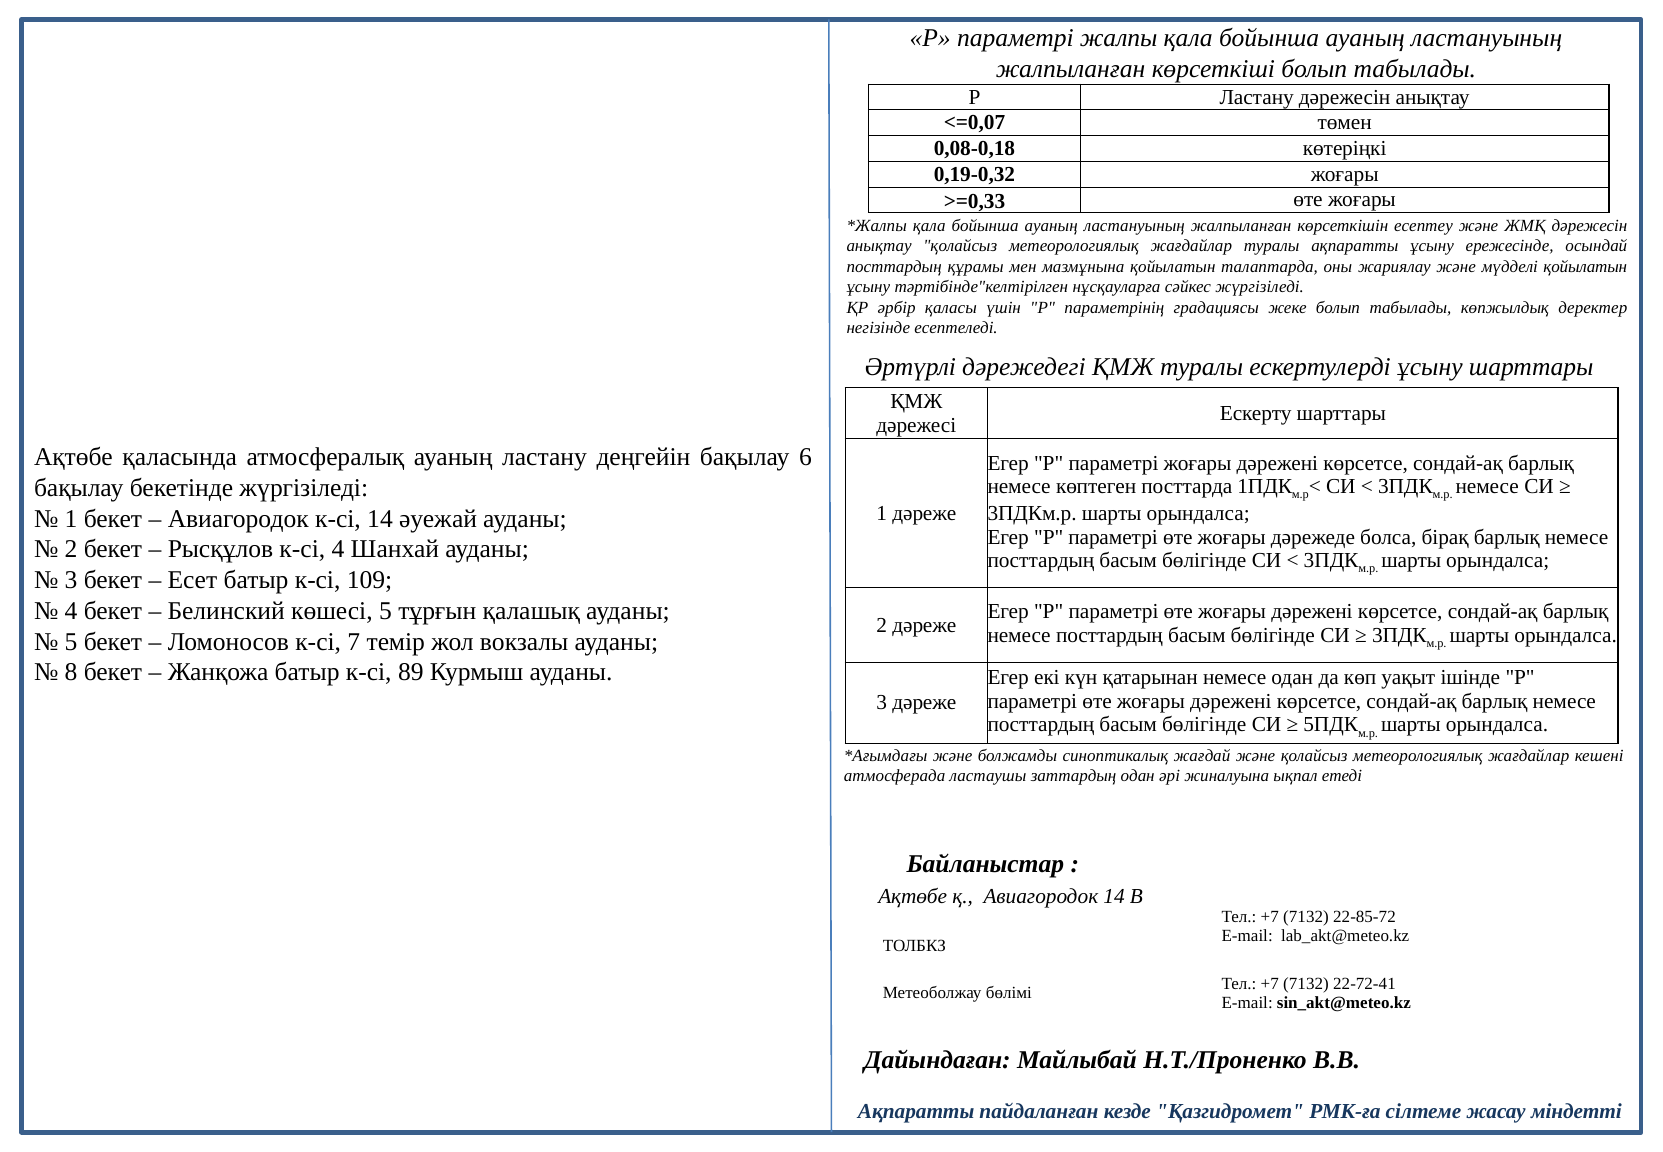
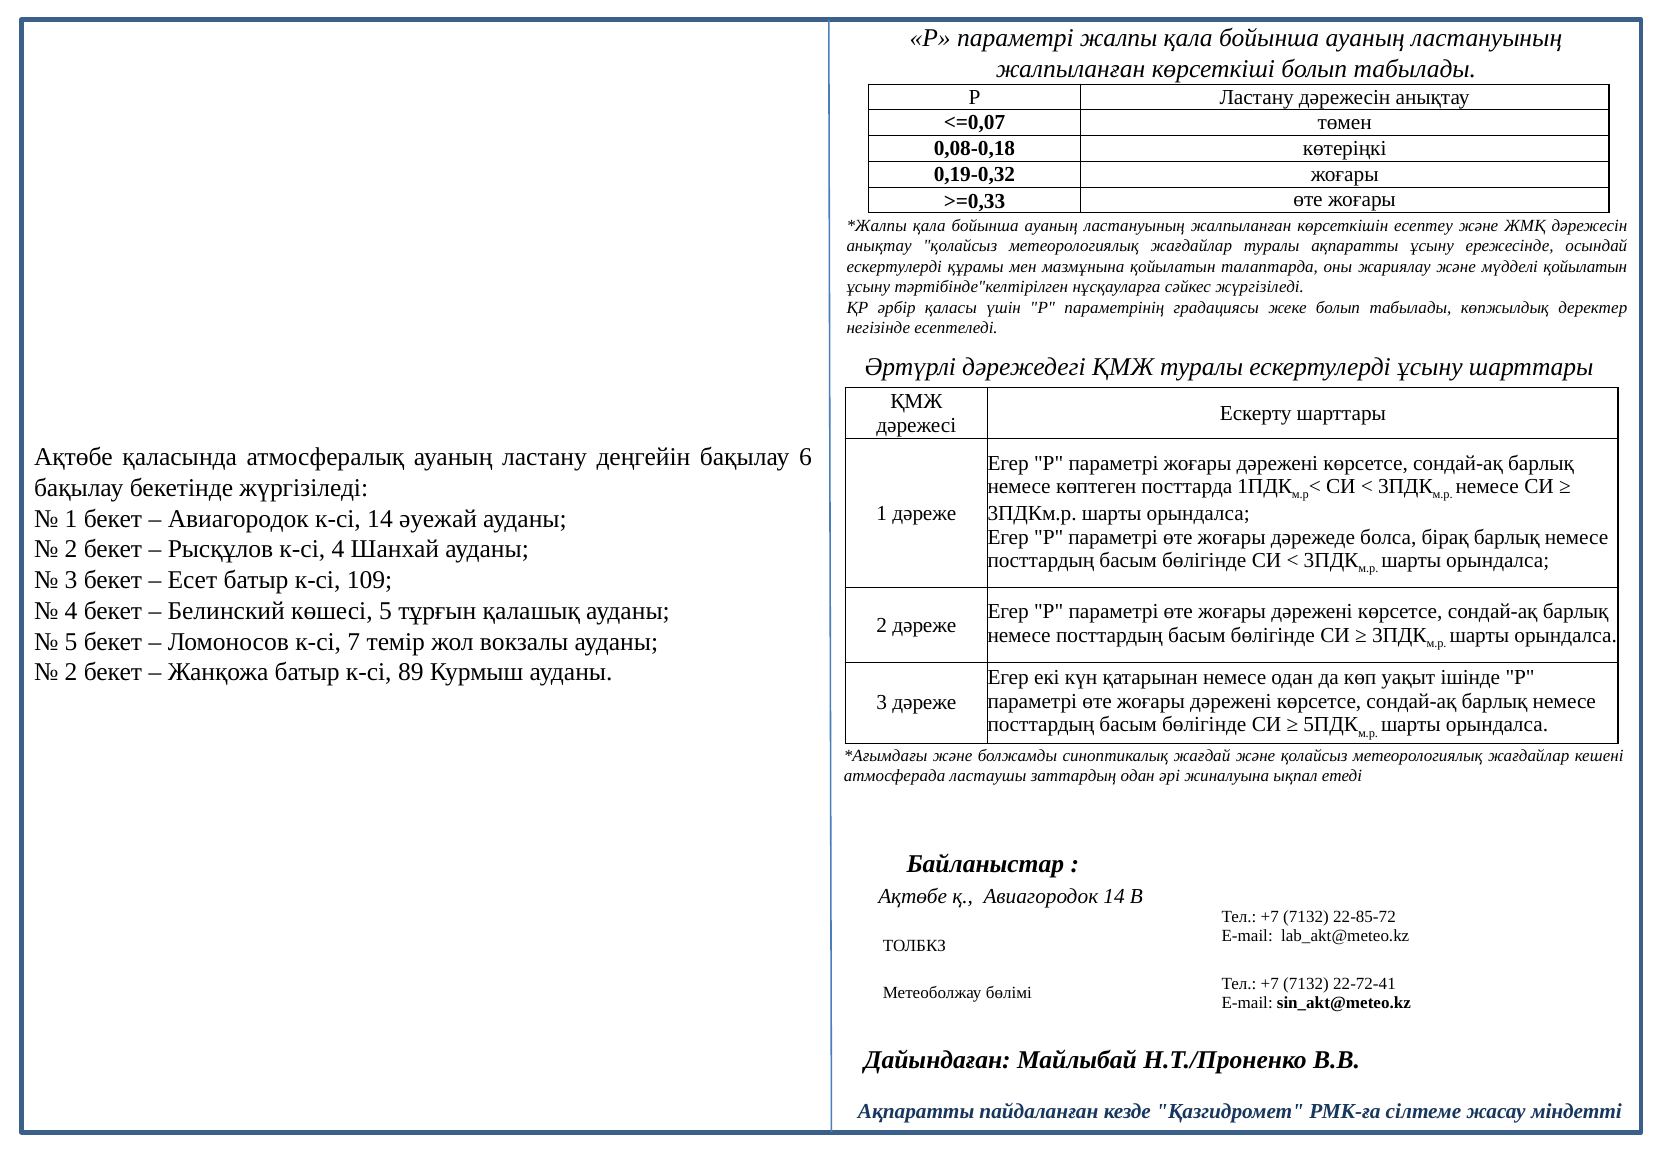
посттардың: посттардың -> ескертулерді (894, 267)
8: 8 -> 2 (71, 672)
